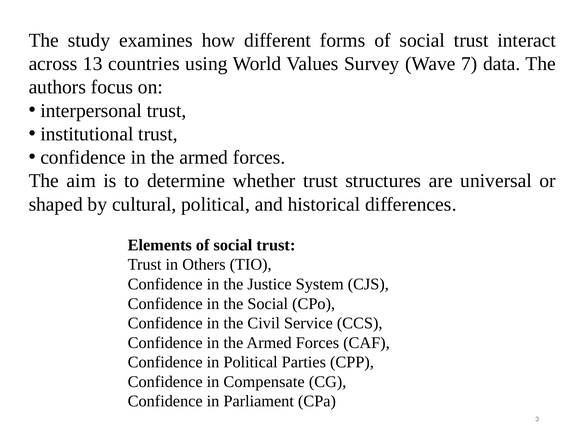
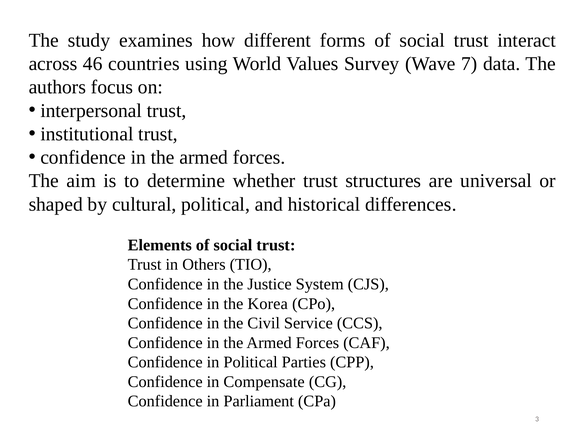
13: 13 -> 46 (93, 64)
the Social: Social -> Korea (268, 303)
